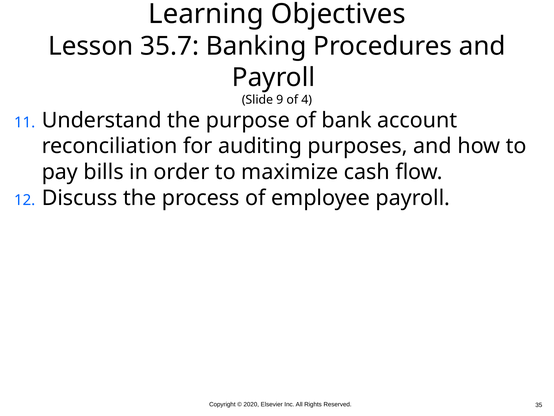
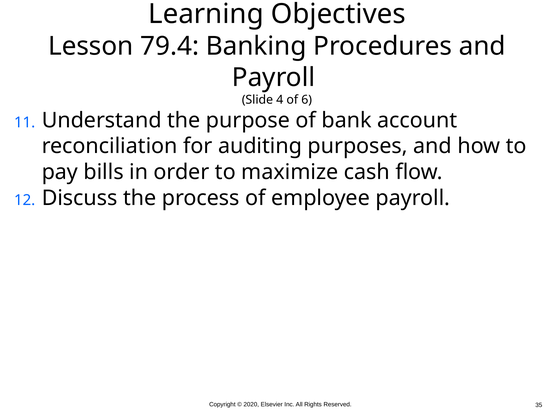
35.7: 35.7 -> 79.4 (170, 46)
9: 9 -> 4 (280, 100)
4: 4 -> 6 (307, 100)
